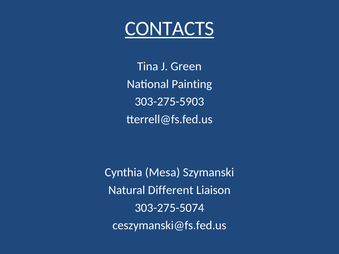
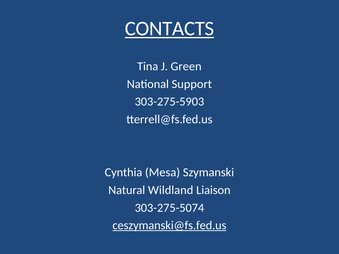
Painting: Painting -> Support (192, 84)
Different: Different -> Wildland (171, 190)
ceszymanski@fs.fed.us underline: none -> present (169, 226)
